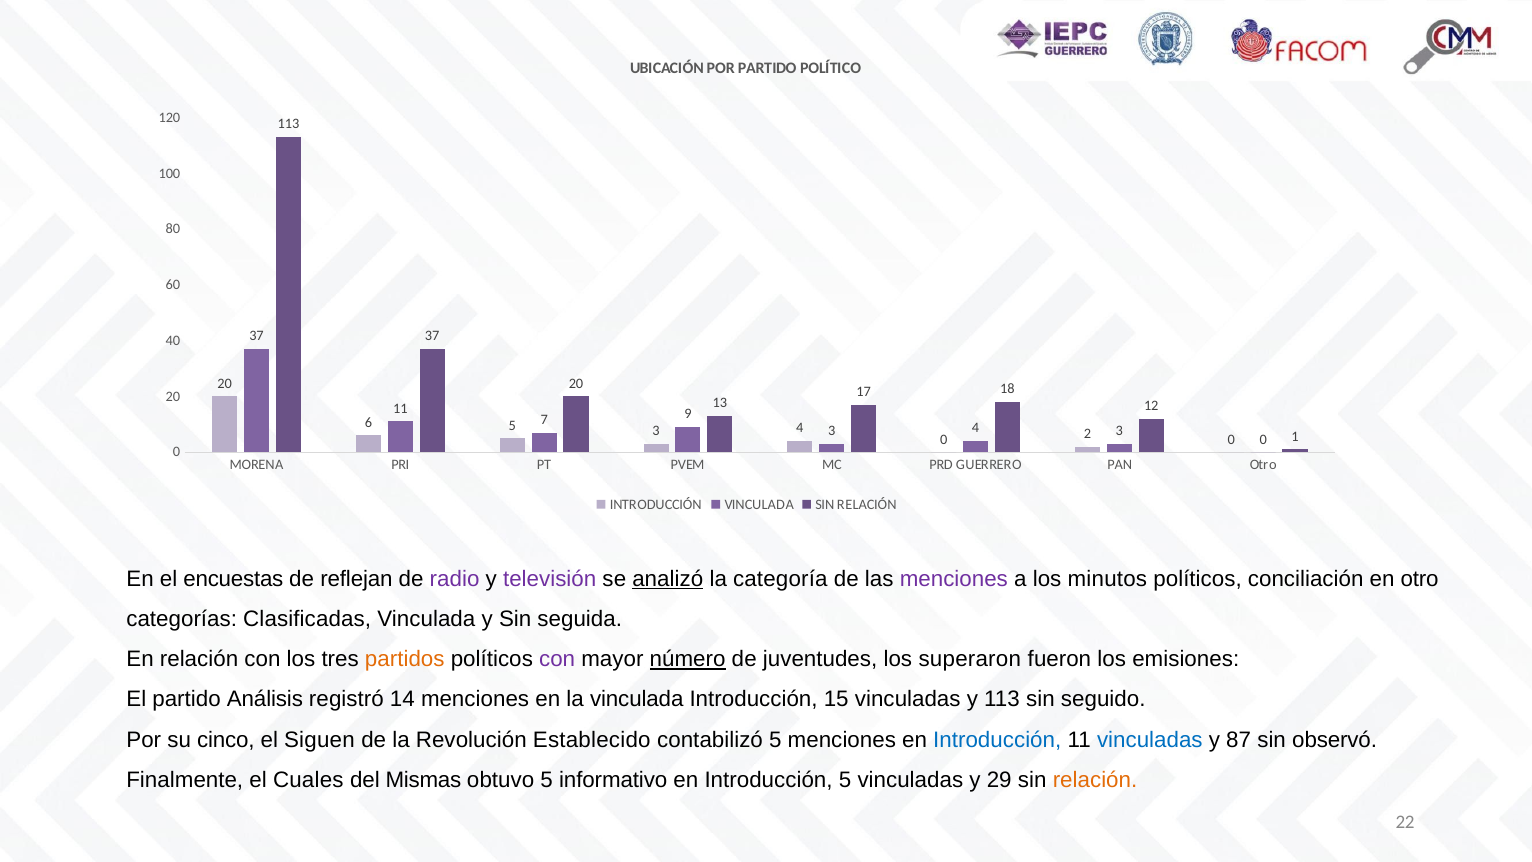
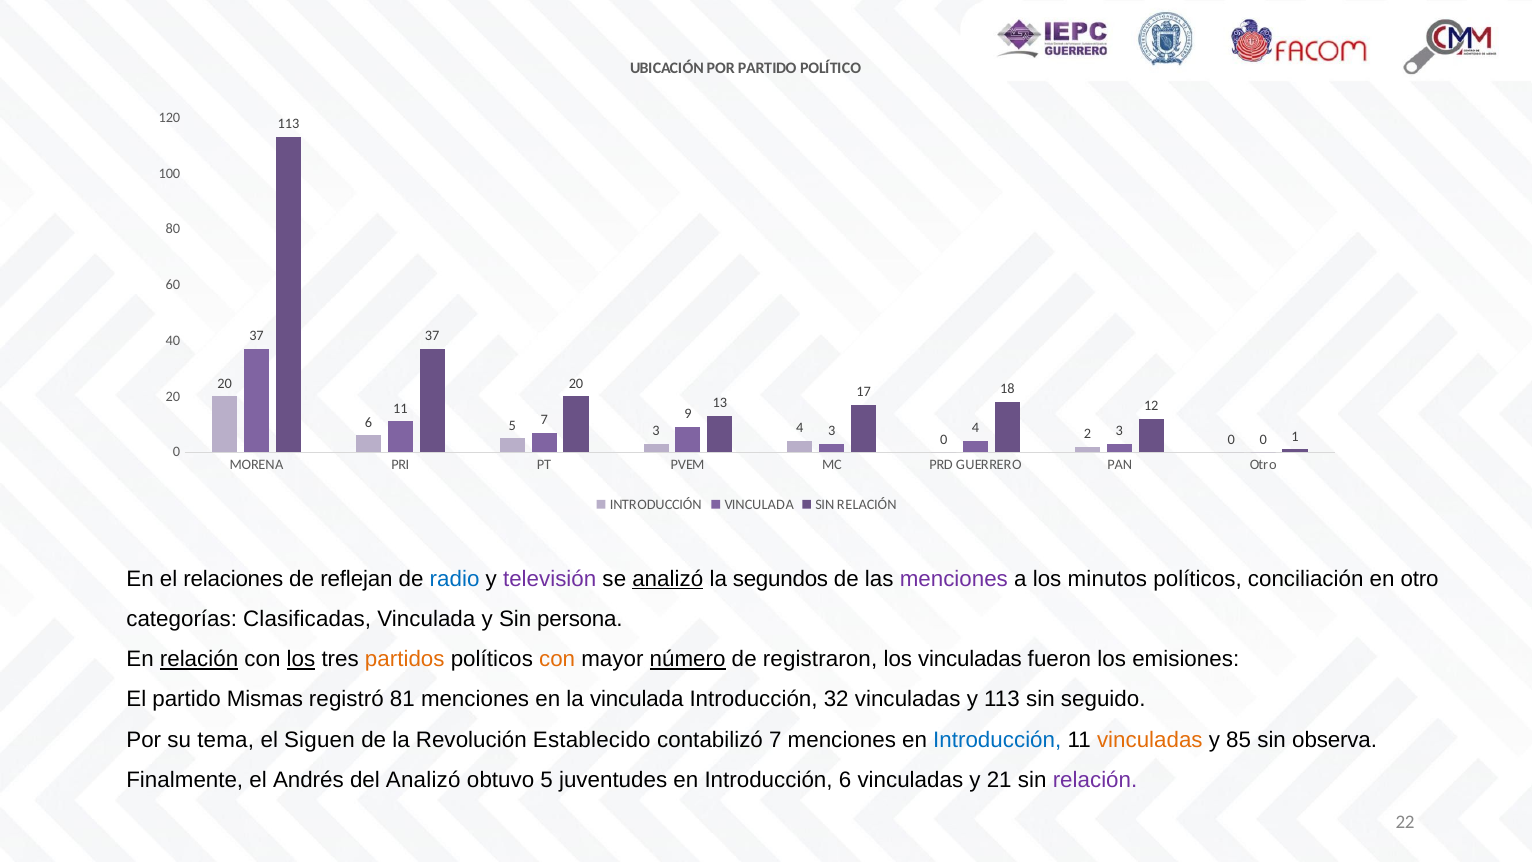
encuestas: encuestas -> relaciones (233, 579)
radio colour: purple -> blue (455, 579)
categoría: categoría -> segundos (780, 579)
seguida: seguida -> persona (580, 619)
relación underline: none -> present (199, 659)
los underline: none -> present (301, 659)
con colour: purple -> orange (557, 659)
juventudes: juventudes -> registraron (820, 659)
los superaron: superaron -> vinculadas (970, 659)
Análisis: Análisis -> Mismas (265, 699)
14: 14 -> 81 (402, 699)
15: 15 -> 32 (836, 699)
cinco: cinco -> tema (226, 739)
contabilizó 5: 5 -> 7 (775, 739)
vinculadas colour: blue -> orange (1150, 739)
87: 87 -> 85 (1239, 739)
observó: observó -> observa (1335, 739)
Cuales: Cuales -> Andrés (308, 780)
del Mismas: Mismas -> Analizó (423, 780)
informativo: informativo -> juventudes (613, 780)
Introducción 5: 5 -> 6 (845, 780)
29: 29 -> 21 (999, 780)
relación colour: orange -> purple (1095, 780)
